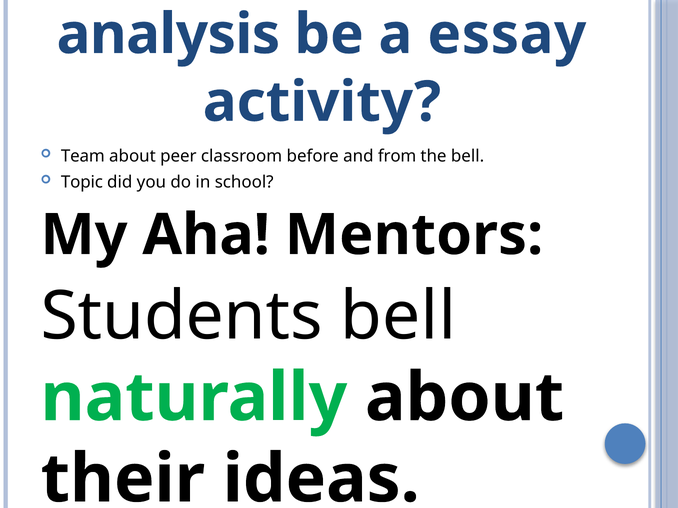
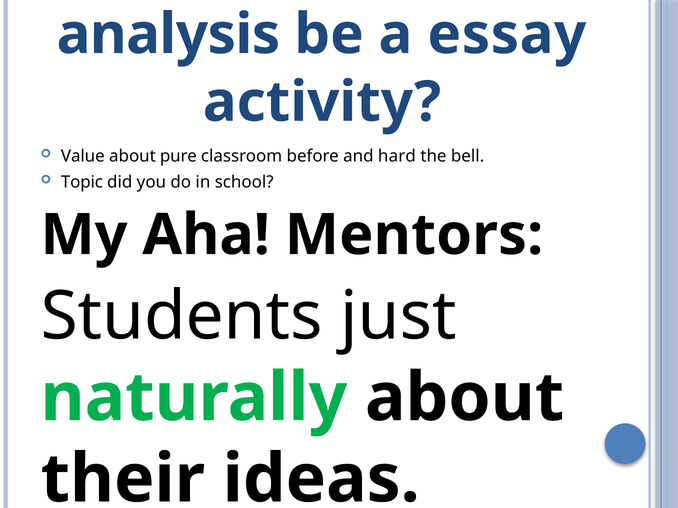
Team: Team -> Value (83, 156)
peer: peer -> pure (178, 156)
from: from -> hard (397, 156)
Students bell: bell -> just (398, 317)
